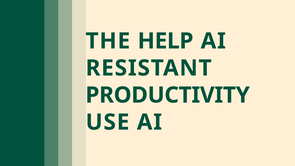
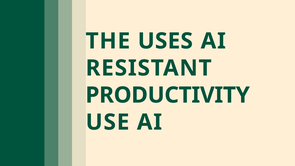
HELP: HELP -> USES (165, 41)
